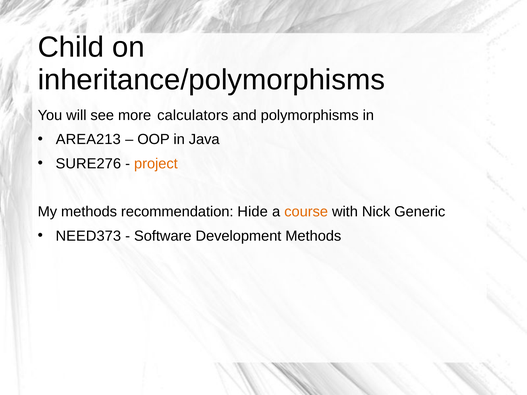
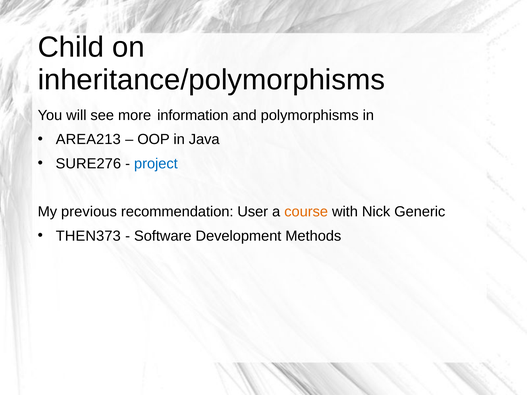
calculators: calculators -> information (193, 115)
project colour: orange -> blue (156, 164)
My methods: methods -> previous (89, 212)
Hide: Hide -> User (253, 212)
NEED373: NEED373 -> THEN373 (88, 236)
